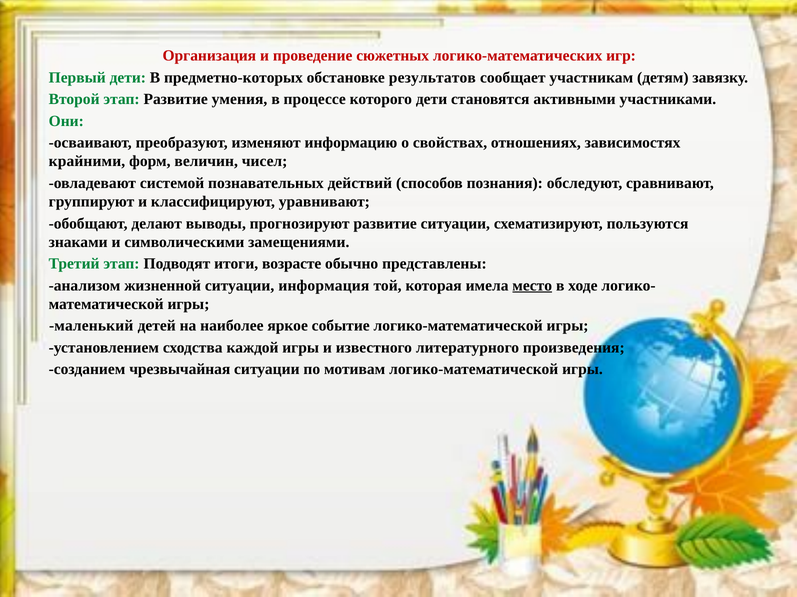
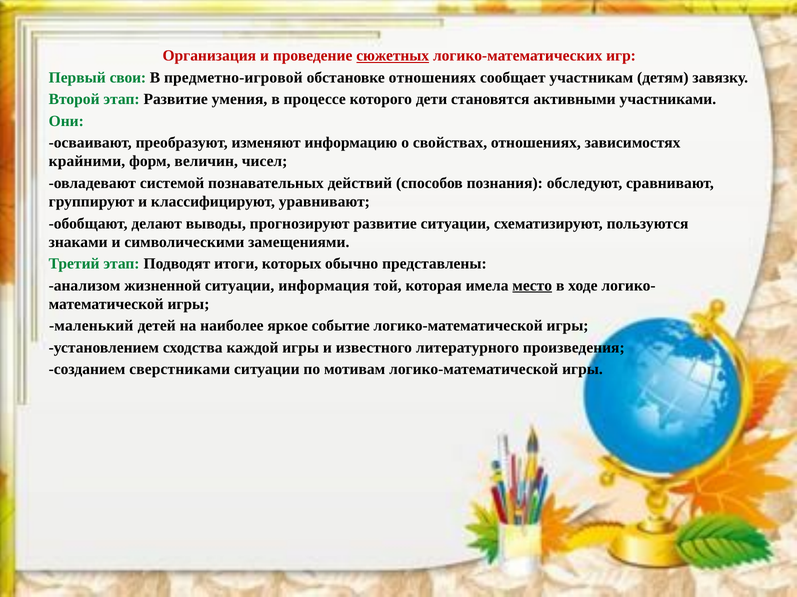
сюжетных underline: none -> present (393, 56)
Первый дети: дети -> свои (128, 78)
предметно-которых: предметно-которых -> предметно-игровой (233, 78)
обстановке результатов: результатов -> отношениях (432, 78)
возрасте: возрасте -> которых (292, 264)
чрезвычайная: чрезвычайная -> сверстниками (180, 370)
